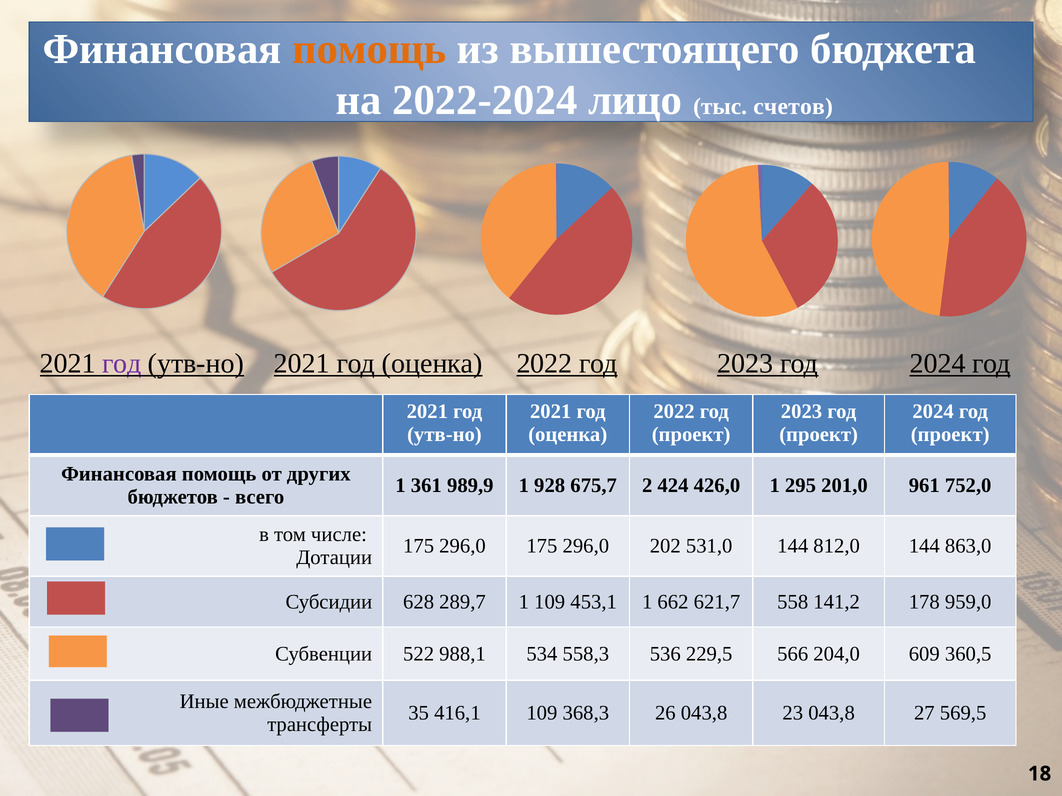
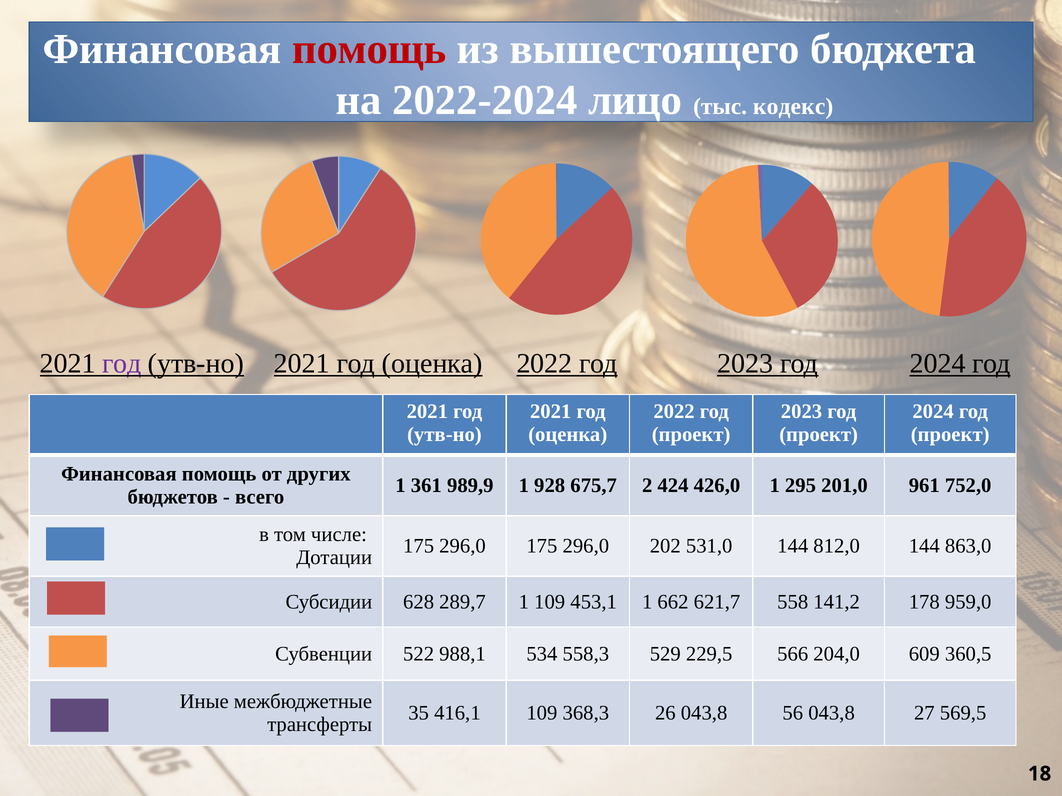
помощь colour: orange -> red (369, 49)
счетов: счетов -> кодекс (793, 107)
536: 536 -> 529 (665, 654)
23: 23 -> 56 (793, 713)
